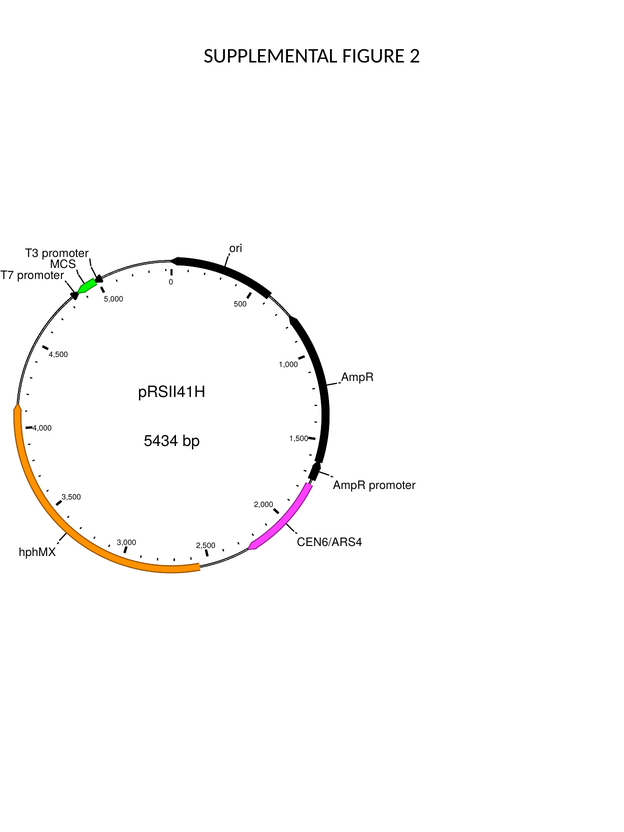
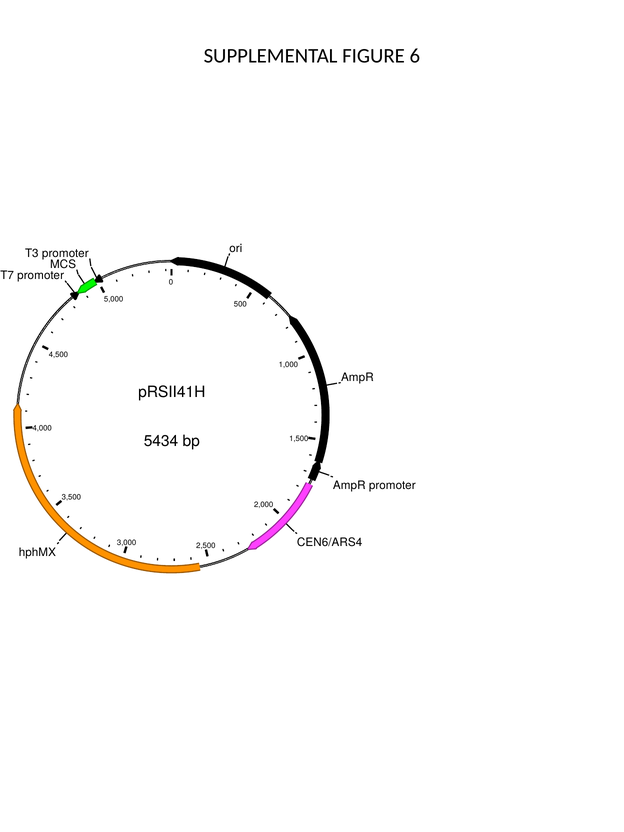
2: 2 -> 6 (415, 56)
